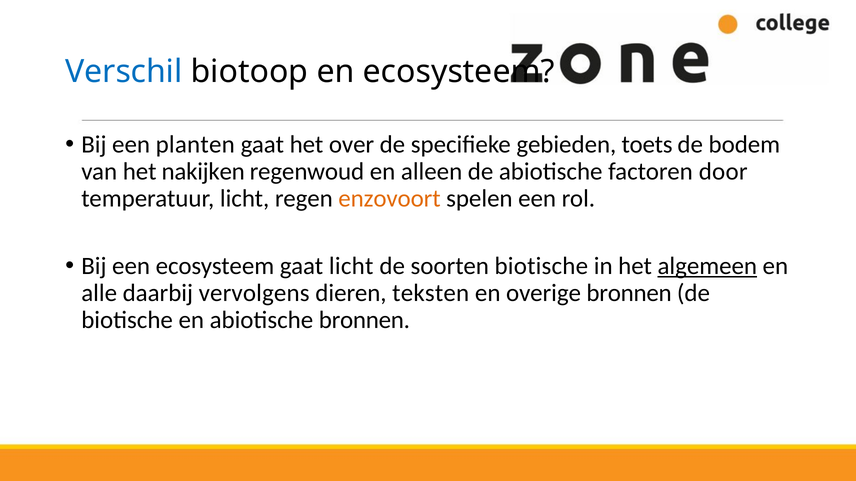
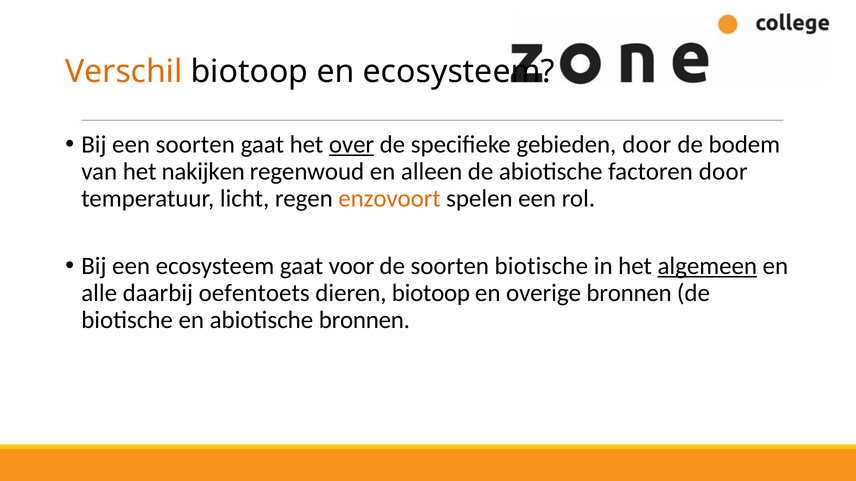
Verschil colour: blue -> orange (124, 72)
een planten: planten -> soorten (195, 145)
over underline: none -> present (352, 145)
gebieden toets: toets -> door (647, 145)
gaat licht: licht -> voor (351, 266)
vervolgens: vervolgens -> oefentoets (254, 293)
dieren teksten: teksten -> biotoop (431, 293)
